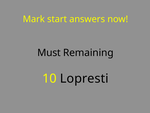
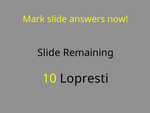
Mark start: start -> slide (57, 19)
Must: Must -> Slide (49, 53)
